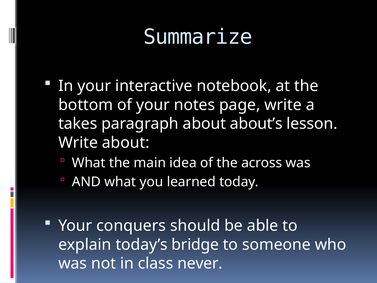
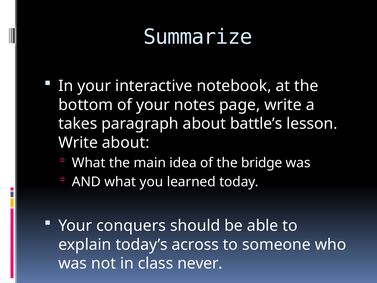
about’s: about’s -> battle’s (256, 124)
across: across -> bridge (262, 163)
bridge: bridge -> across (195, 244)
